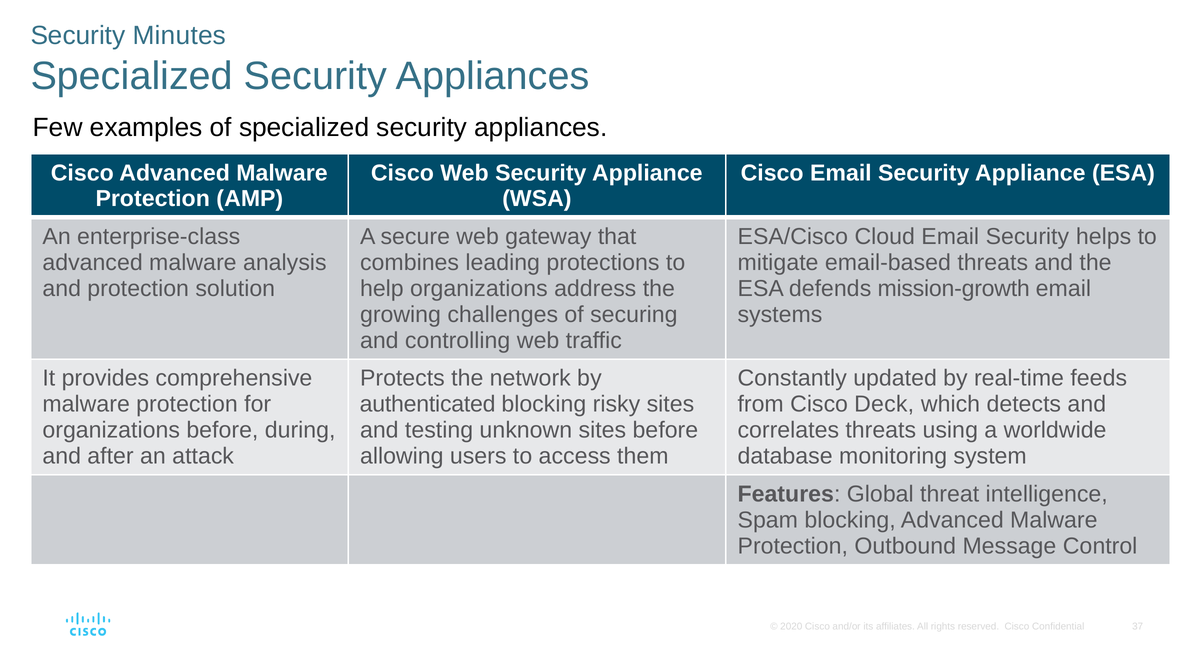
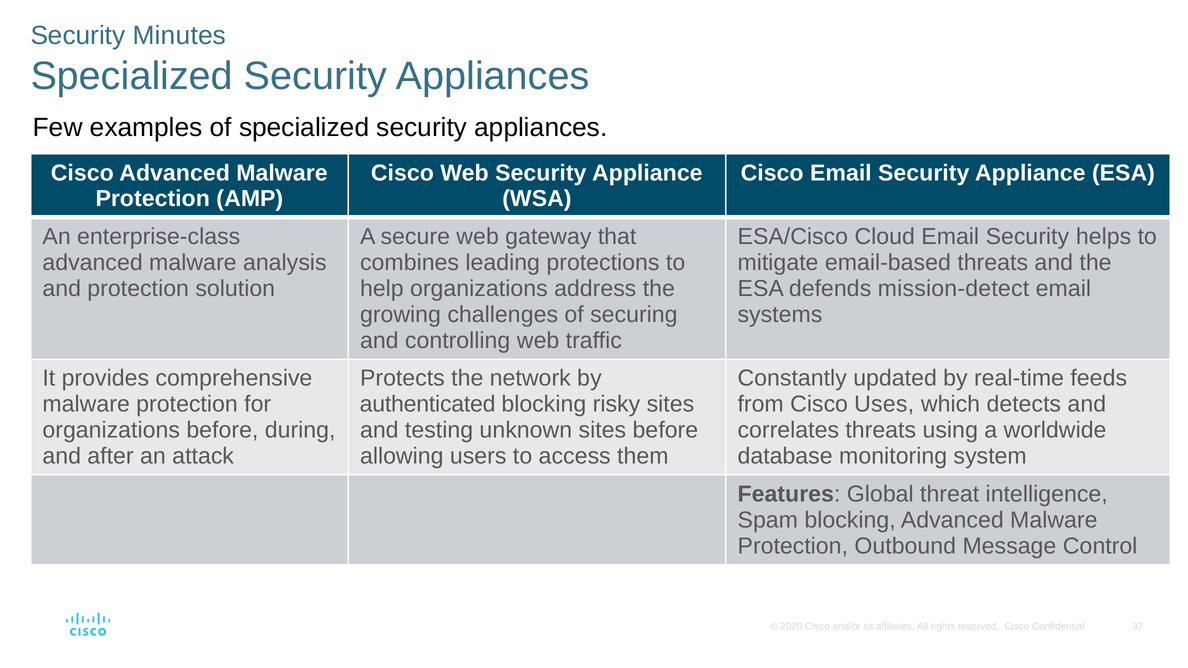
mission-growth: mission-growth -> mission-detect (953, 289)
Deck: Deck -> Uses (884, 404)
